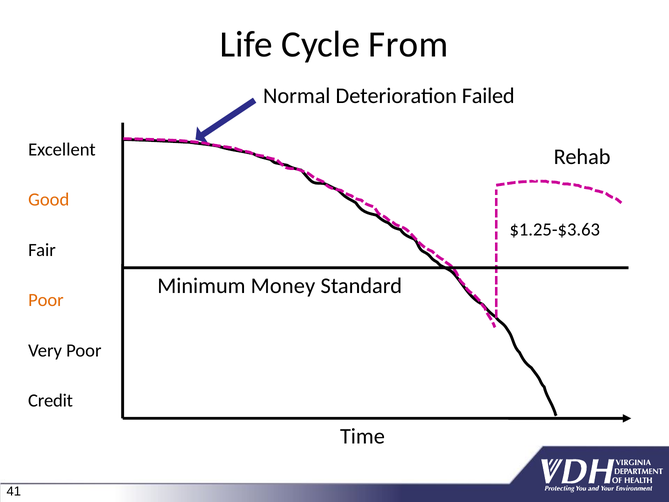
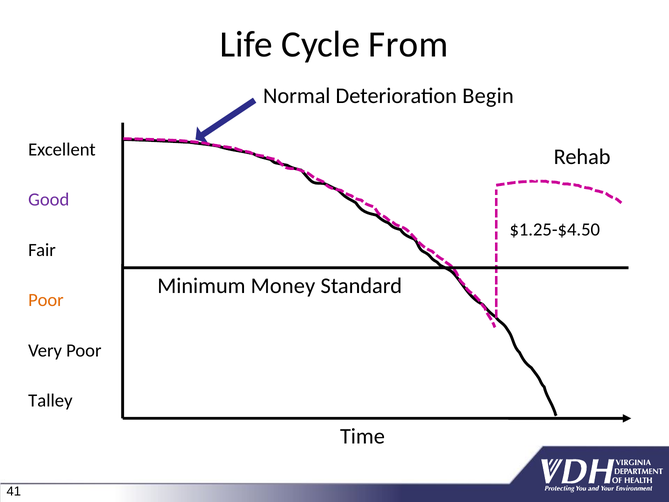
Failed: Failed -> Begin (488, 96)
Good colour: orange -> purple (49, 200)
$1.25-$3.63: $1.25-$3.63 -> $1.25-$4.50 (555, 230)
Credit: Credit -> Talley (50, 401)
